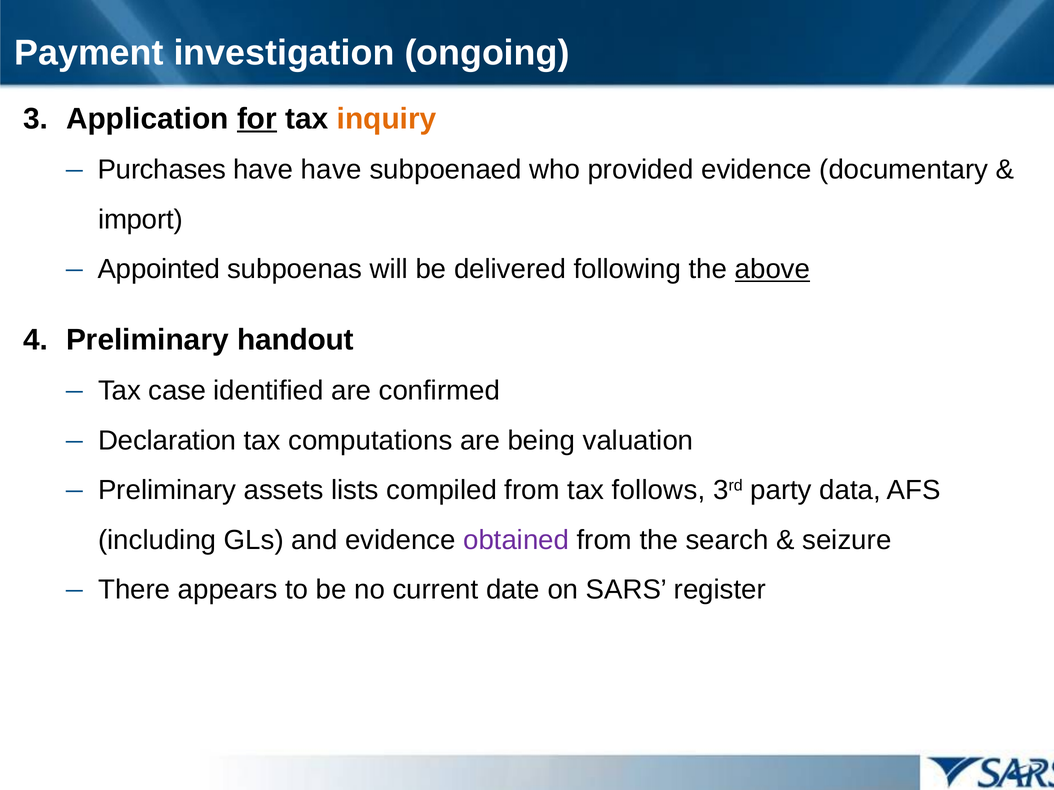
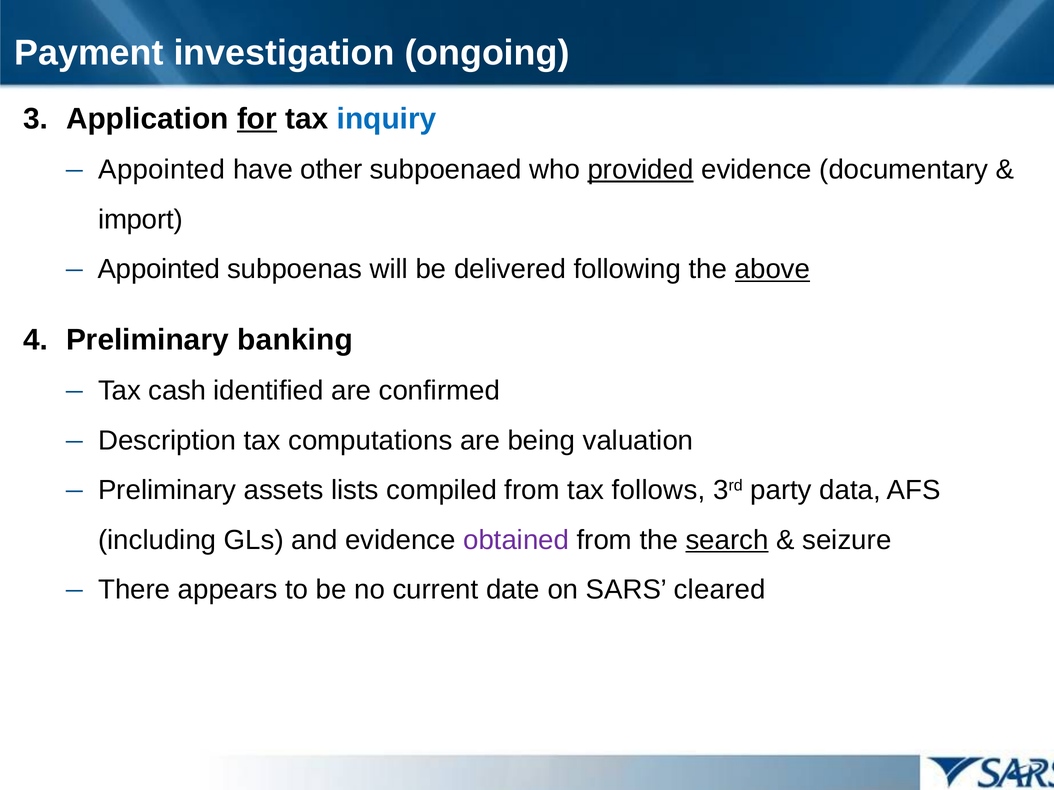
inquiry colour: orange -> blue (387, 119)
Purchases: Purchases -> Appointed (162, 170)
have have: have -> other (331, 170)
provided underline: none -> present (641, 170)
handout: handout -> banking (295, 340)
case: case -> cash (177, 391)
Declaration: Declaration -> Description (167, 441)
search underline: none -> present (727, 540)
register: register -> cleared (720, 590)
